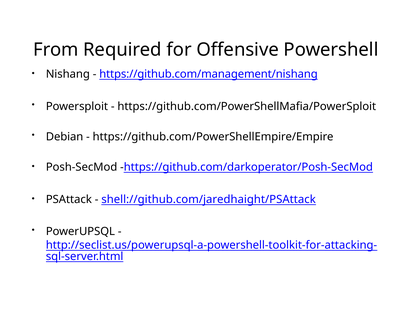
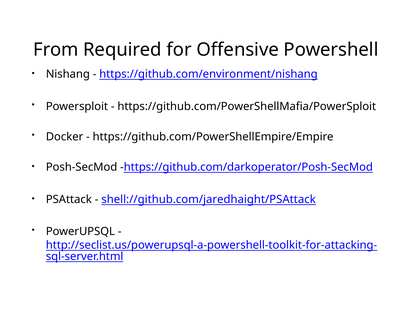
https://github.com/management/nishang: https://github.com/management/nishang -> https://github.com/environment/nishang (208, 74)
Debian: Debian -> Docker (65, 137)
